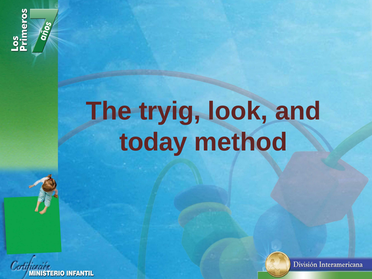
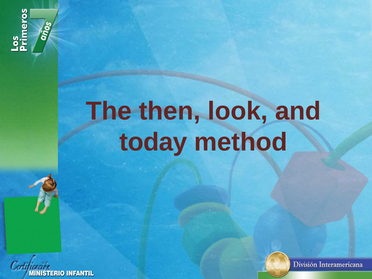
tryig: tryig -> then (170, 111)
